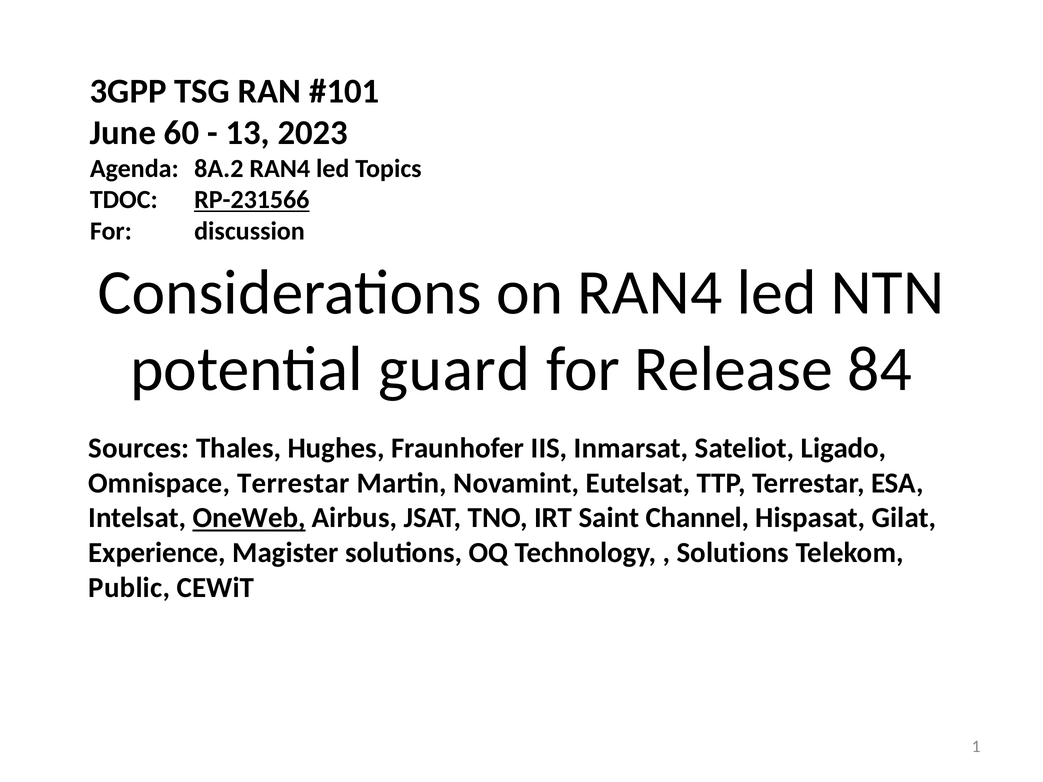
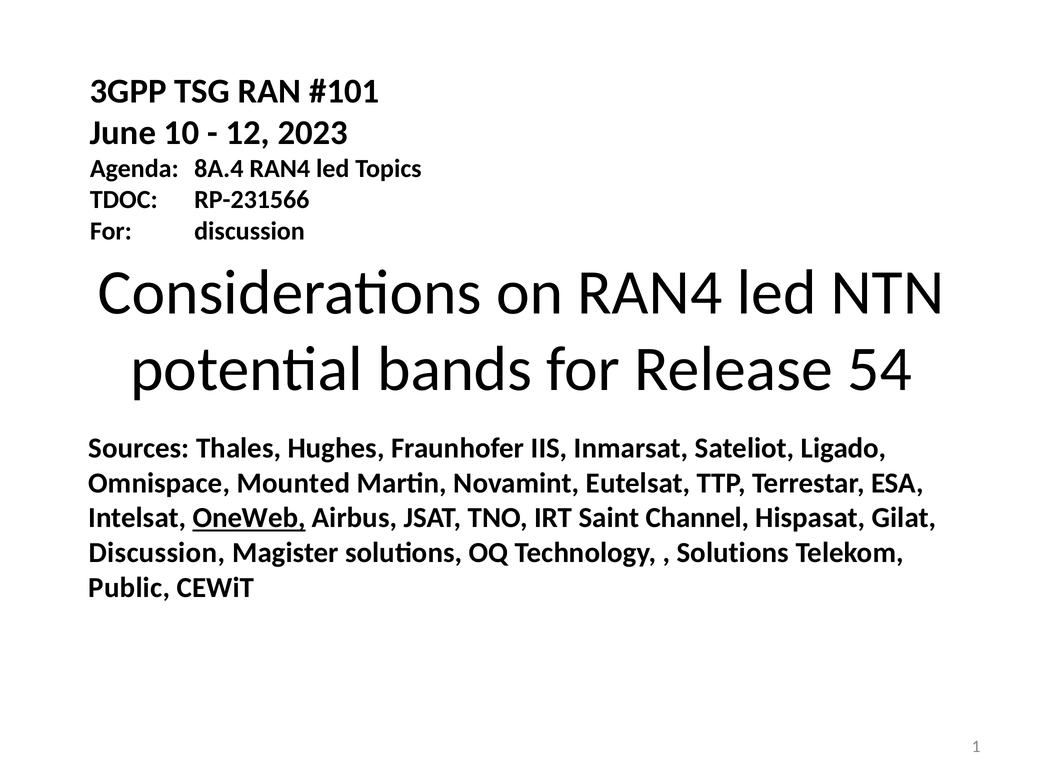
60: 60 -> 10 (182, 133)
13: 13 -> 12 (248, 133)
8A.2: 8A.2 -> 8A.4 (219, 169)
RP-231566 underline: present -> none (252, 200)
guard: guard -> bands (455, 370)
84: 84 -> 54 (880, 370)
Omnispace Terrestar: Terrestar -> Mounted (293, 483)
Experience: Experience -> Discussion (157, 553)
